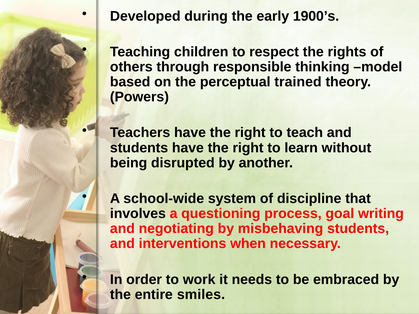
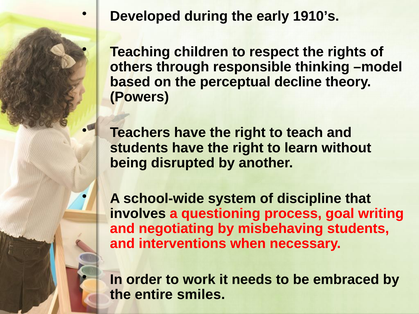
1900’s: 1900’s -> 1910’s (316, 16)
trained: trained -> decline (298, 82)
